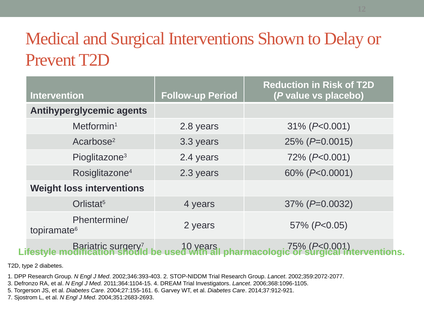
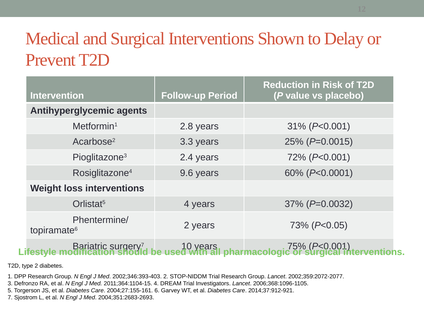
2.3: 2.3 -> 9.6 (187, 173)
57%: 57% -> 73% (299, 225)
